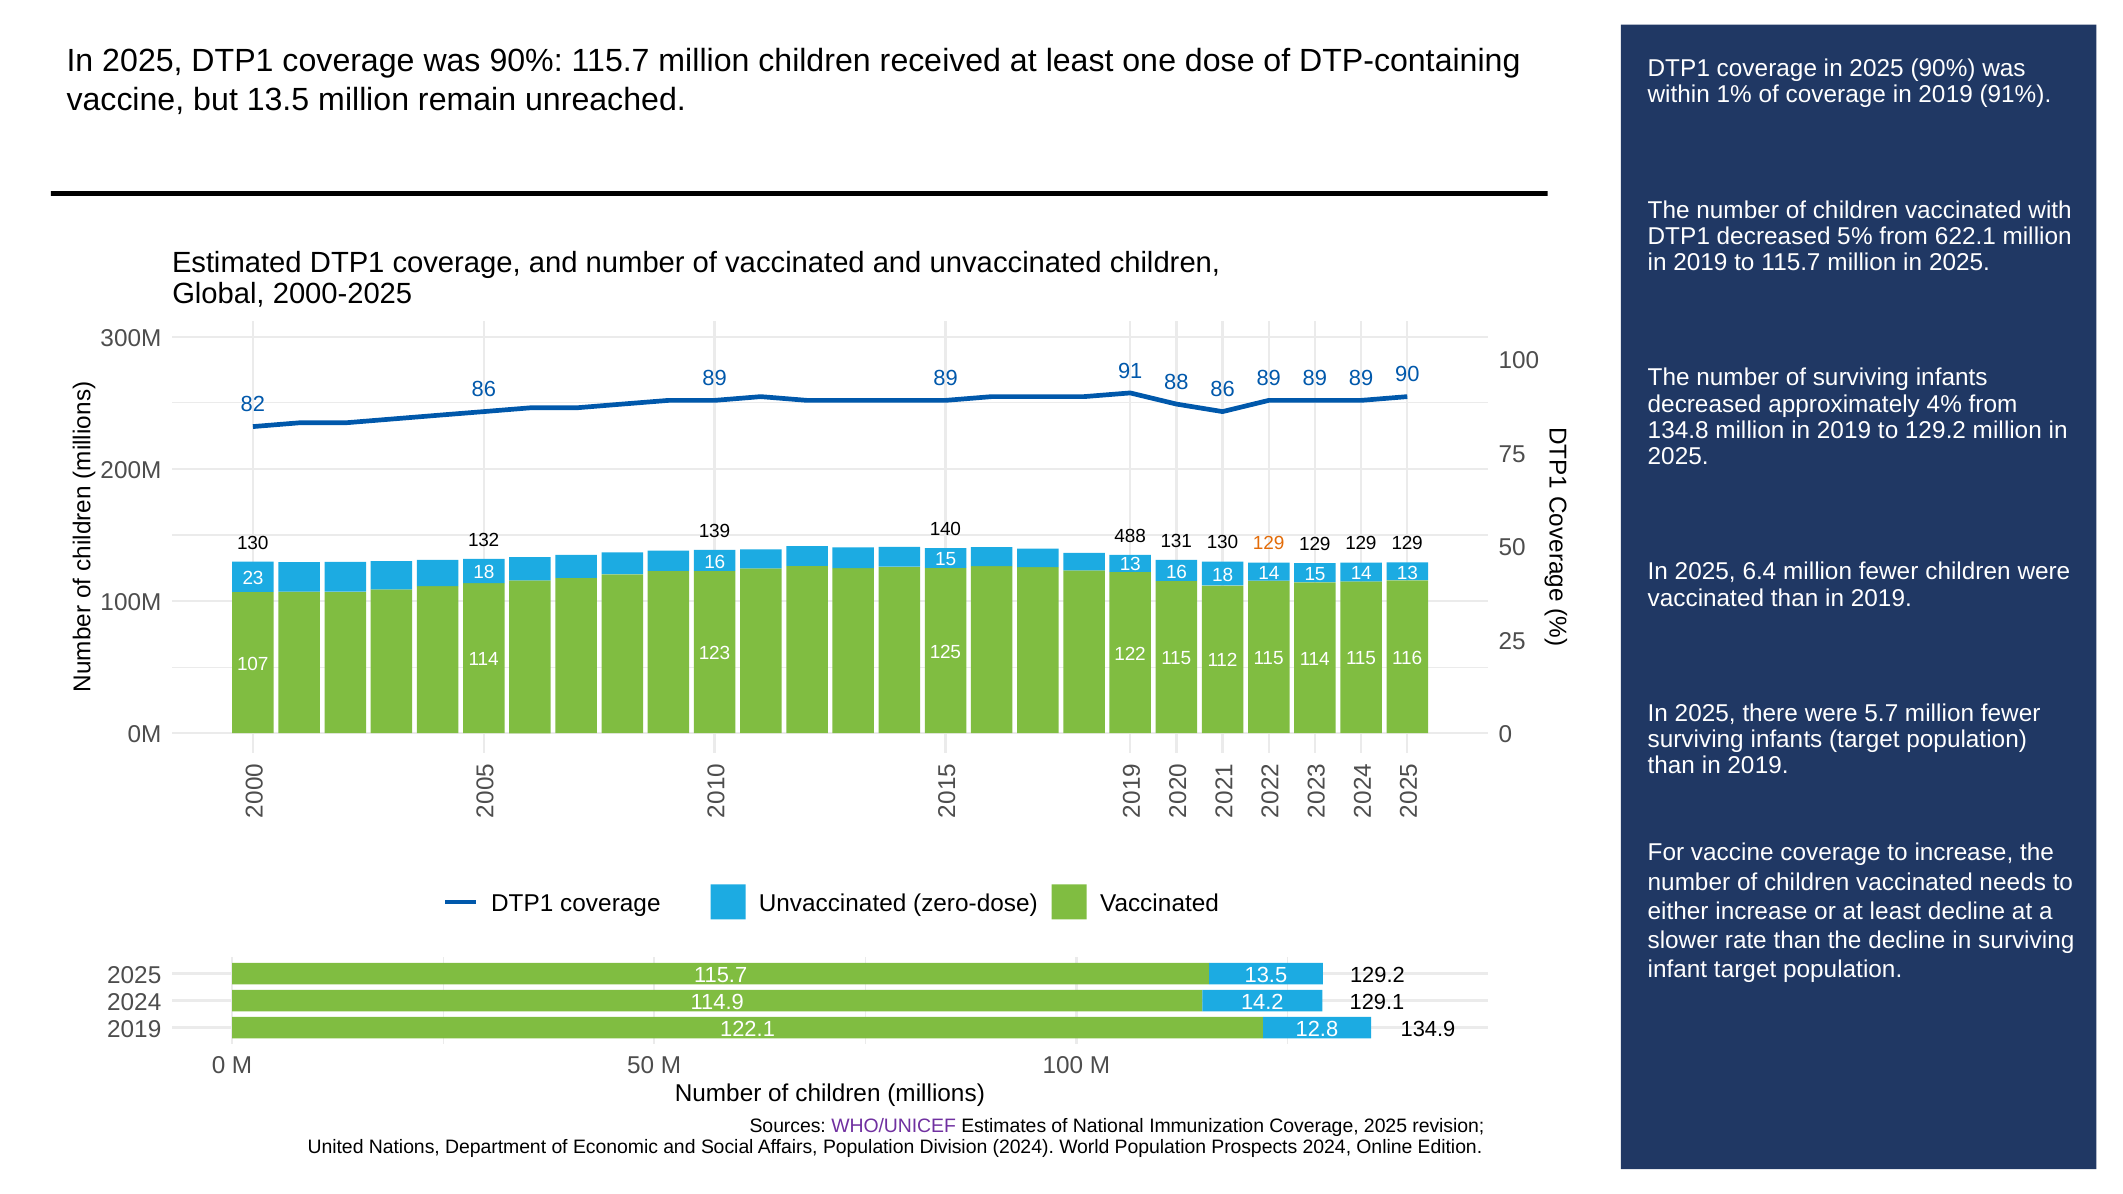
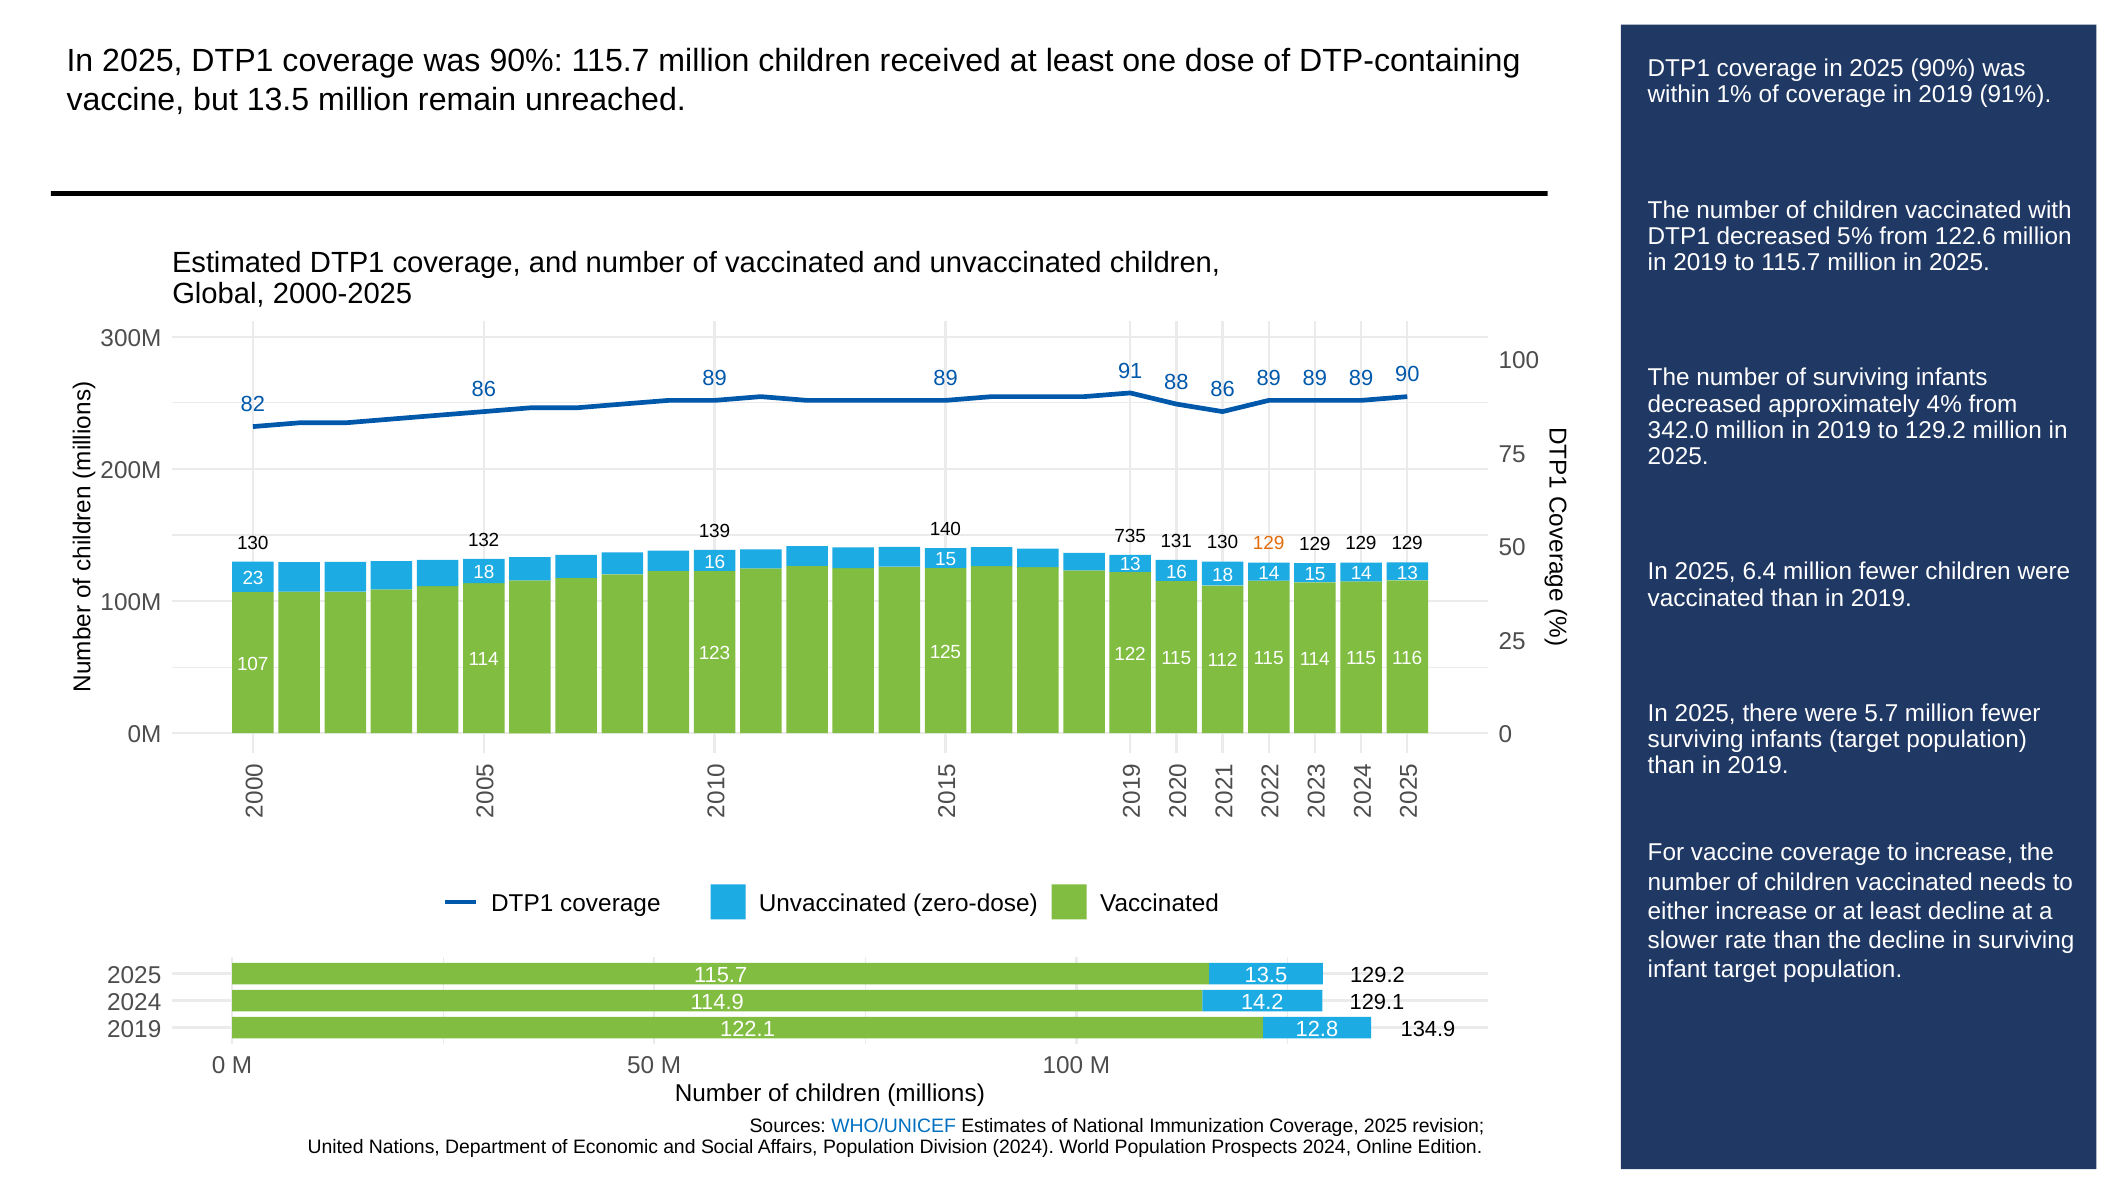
622.1: 622.1 -> 122.6 (1965, 236)
134.8: 134.8 -> 342.0 (1678, 430)
488: 488 -> 735 (1130, 536)
WHO/UNICEF colour: purple -> blue (894, 1126)
